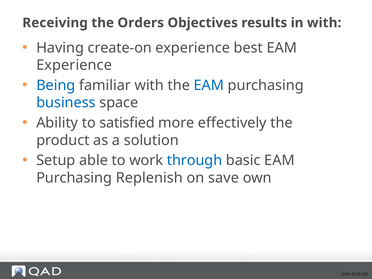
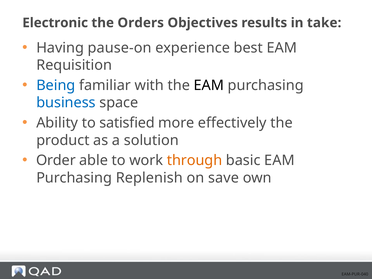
Receiving: Receiving -> Electronic (55, 23)
in with: with -> take (324, 23)
create-on: create-on -> pause-on (120, 48)
Experience: Experience -> Requisition (74, 65)
EAM colour: blue -> black (209, 85)
Setup: Setup -> Order (56, 160)
through colour: blue -> orange (195, 160)
